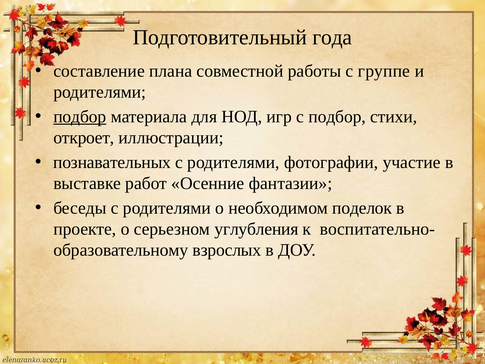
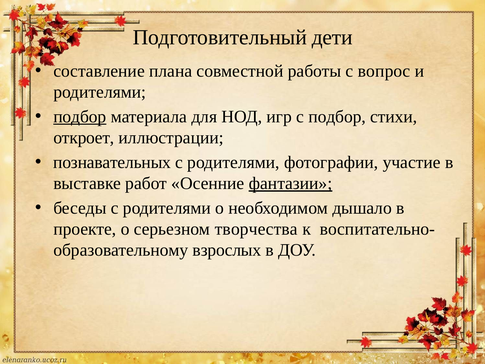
года: года -> дети (332, 37)
группе: группе -> вопрос (384, 71)
фантазии underline: none -> present (291, 183)
поделок: поделок -> дышало (362, 208)
углубления: углубления -> творчества (256, 229)
